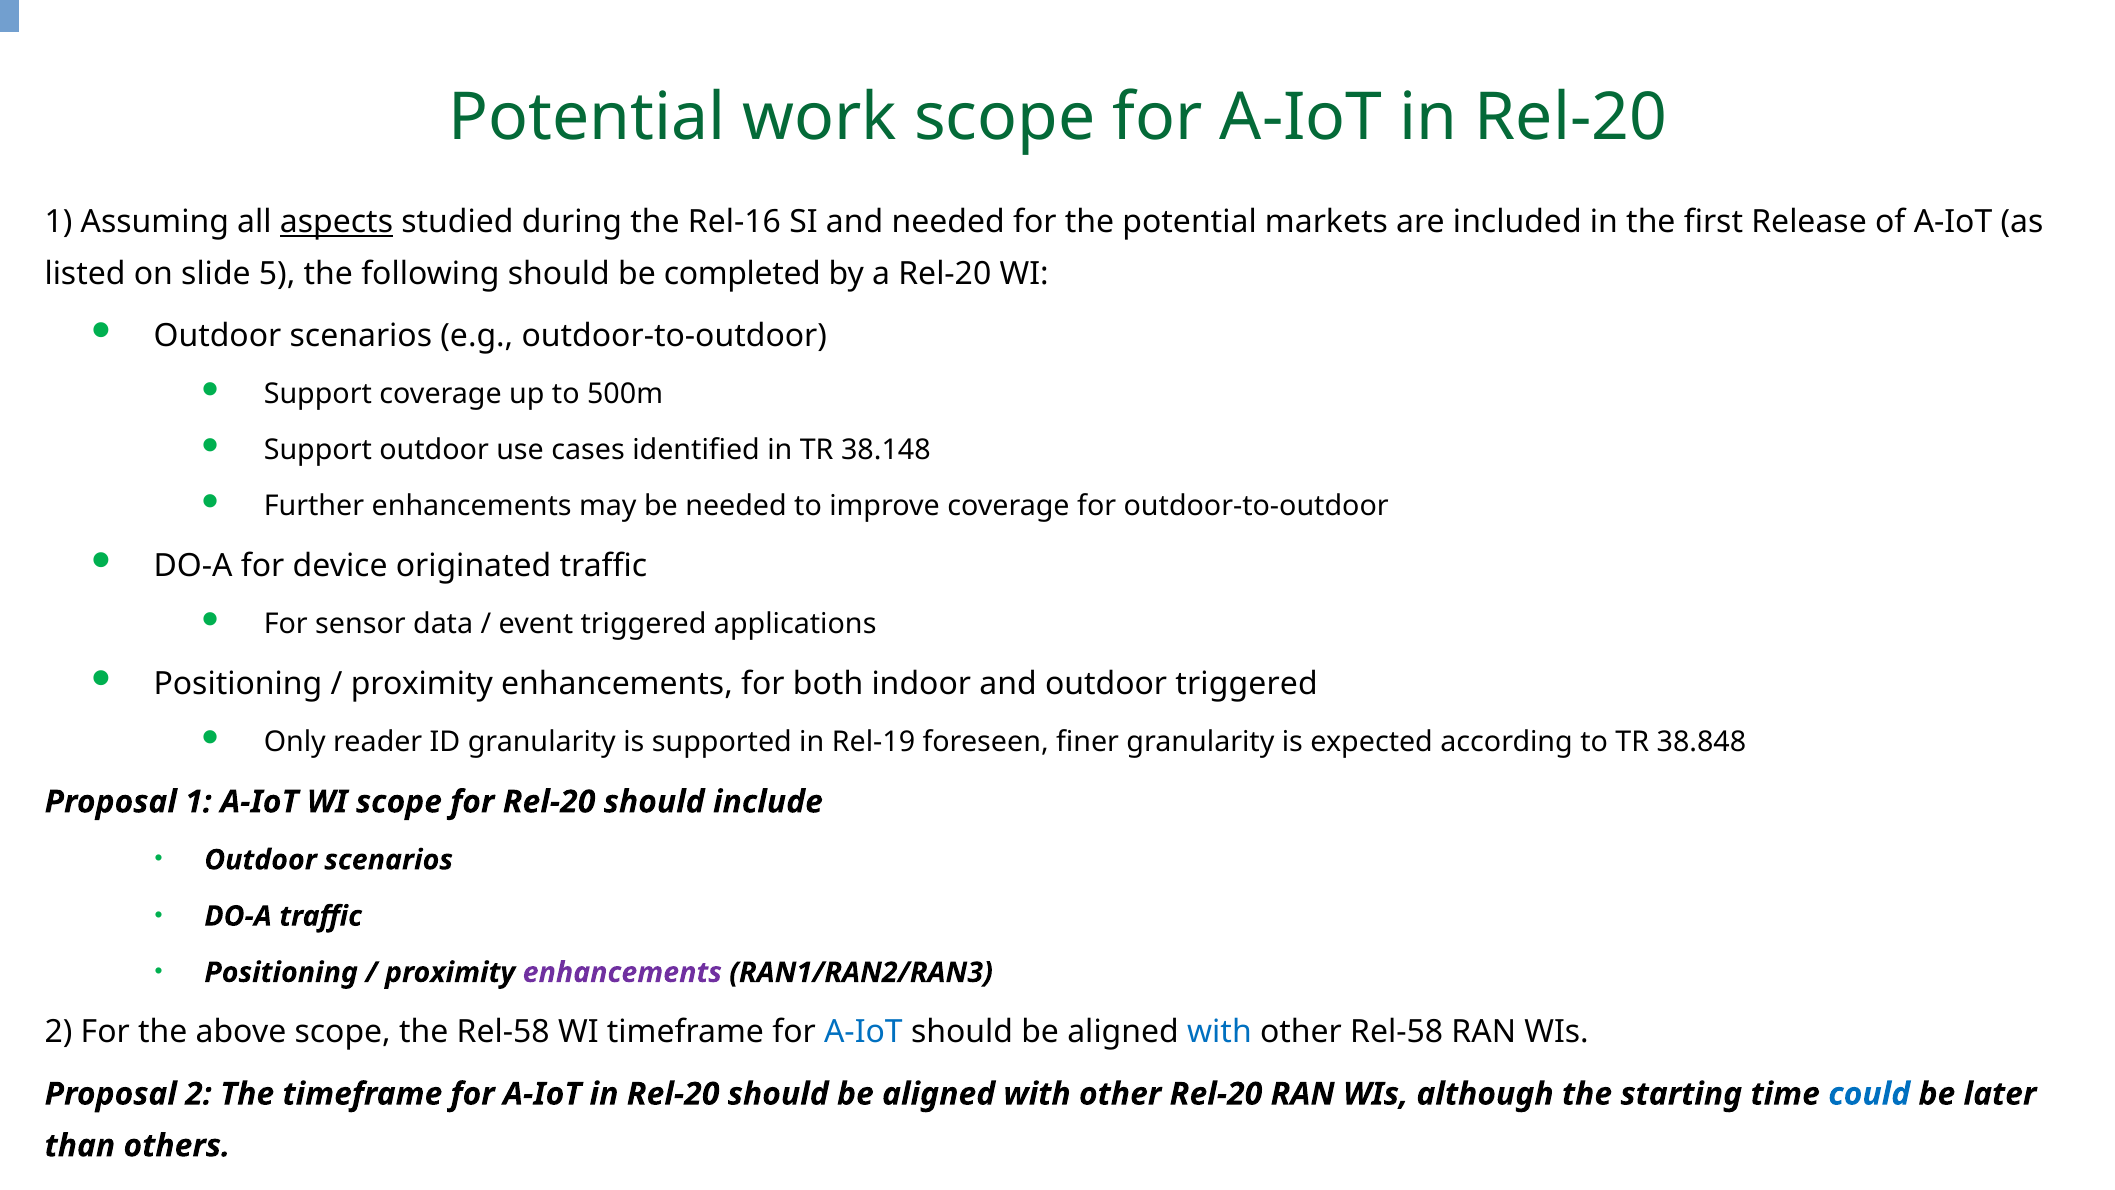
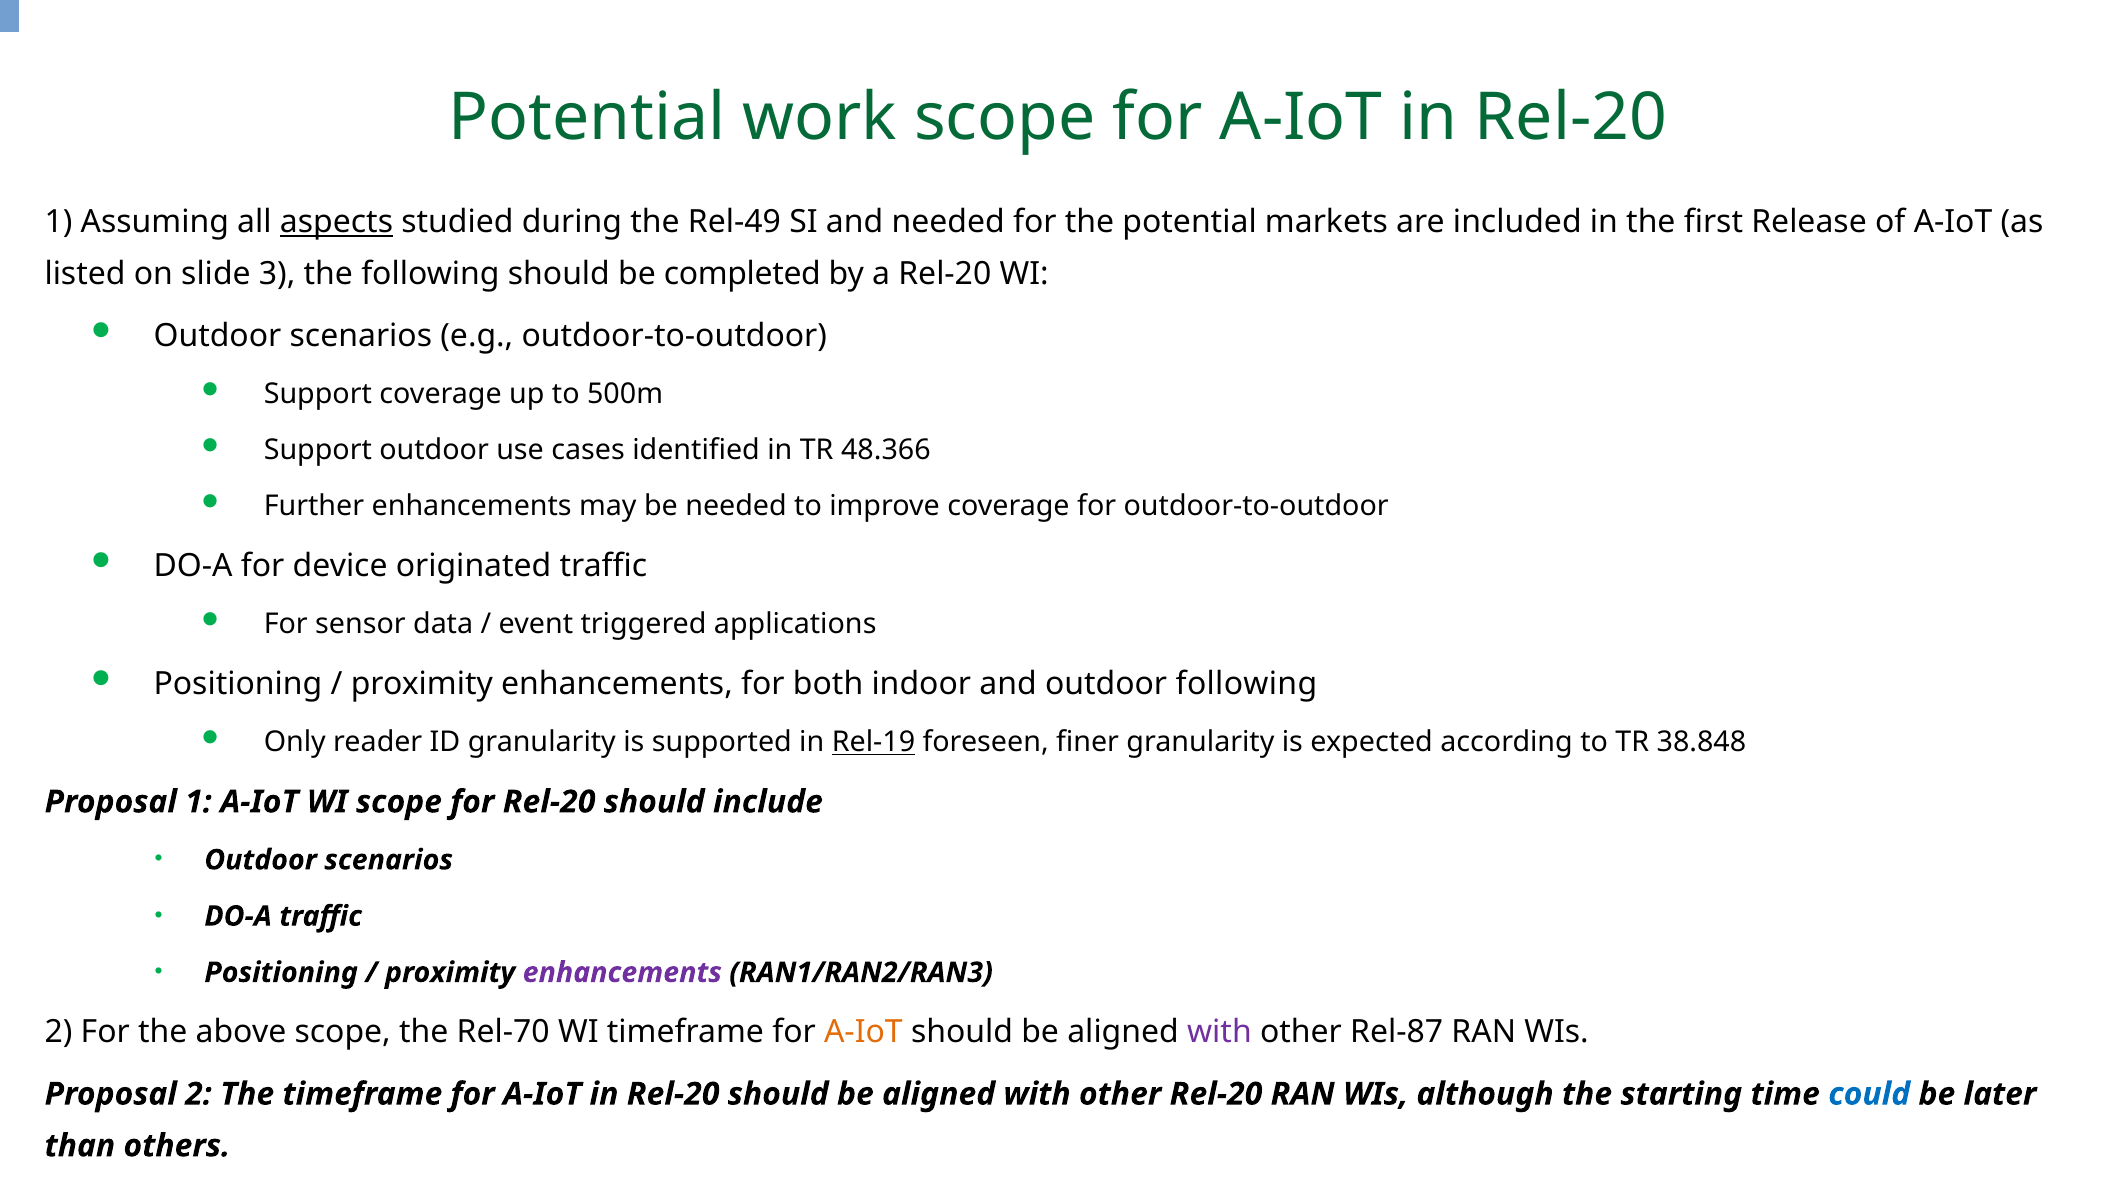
Rel-16: Rel-16 -> Rel-49 (734, 222)
5: 5 -> 3 (277, 274)
38.148: 38.148 -> 48.366 (886, 450)
outdoor triggered: triggered -> following (1246, 684)
Rel-19 underline: none -> present (873, 742)
the Rel-58: Rel-58 -> Rel-70 (503, 1032)
A-IoT colour: blue -> orange (863, 1032)
with colour: blue -> purple (1219, 1032)
other Rel-58: Rel-58 -> Rel-87 (1397, 1032)
